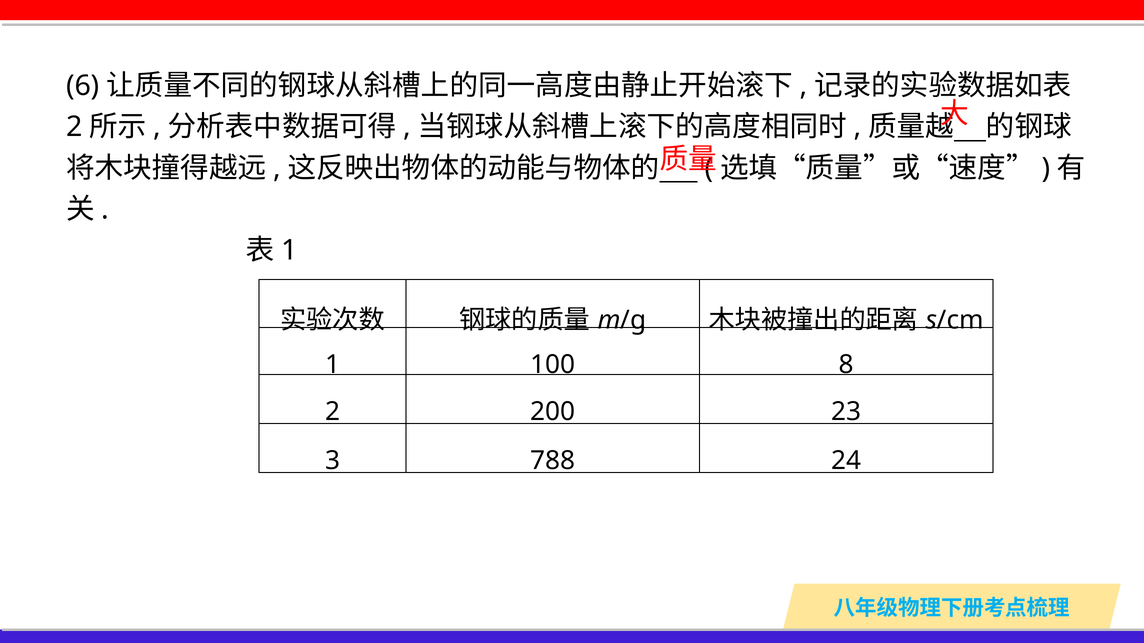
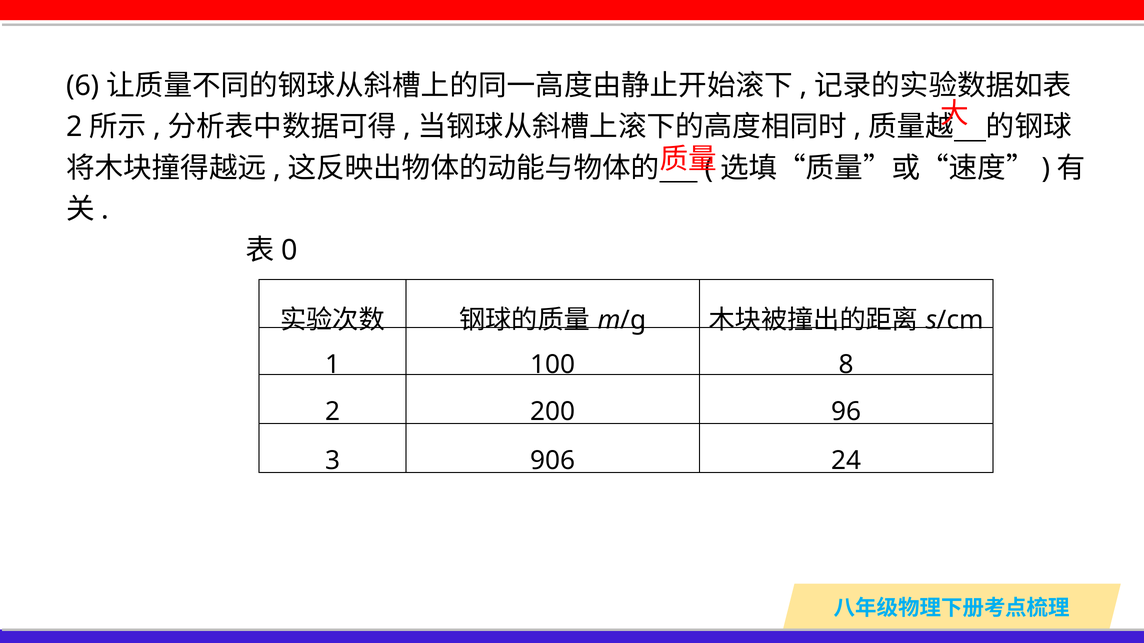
1: 1 -> 0 (289, 251)
23: 23 -> 96 (846, 412)
788: 788 -> 906 (553, 461)
